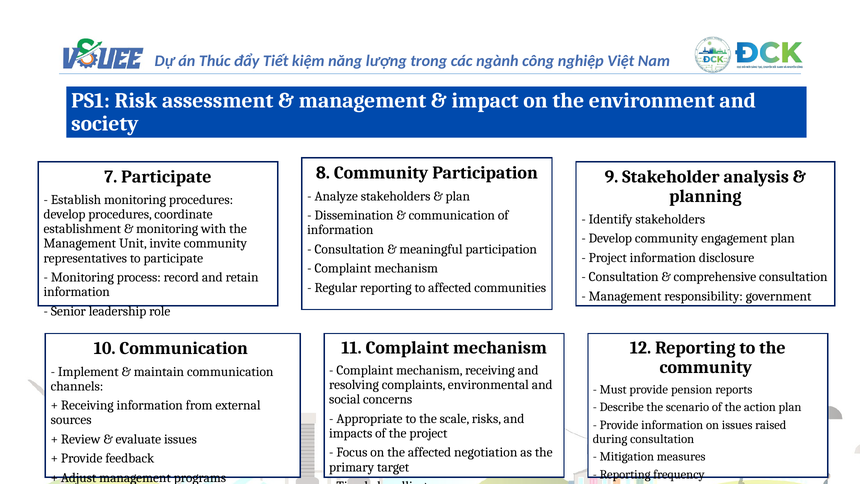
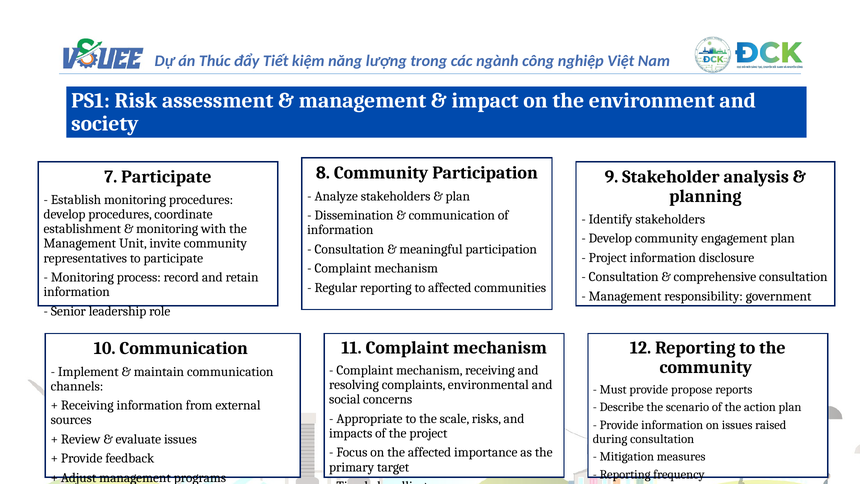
pension: pension -> propose (692, 389)
negotiation: negotiation -> importance (486, 452)
